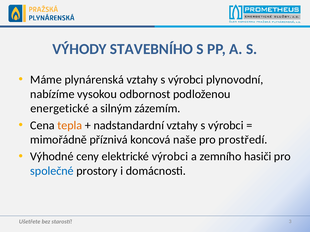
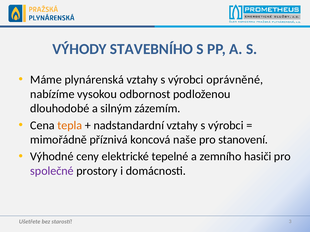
plynovodní: plynovodní -> oprávněné (235, 80)
energetické: energetické -> dlouhodobé (60, 109)
prostředí: prostředí -> stanovení (243, 140)
elektrické výrobci: výrobci -> tepelné (170, 157)
společné colour: blue -> purple (52, 171)
